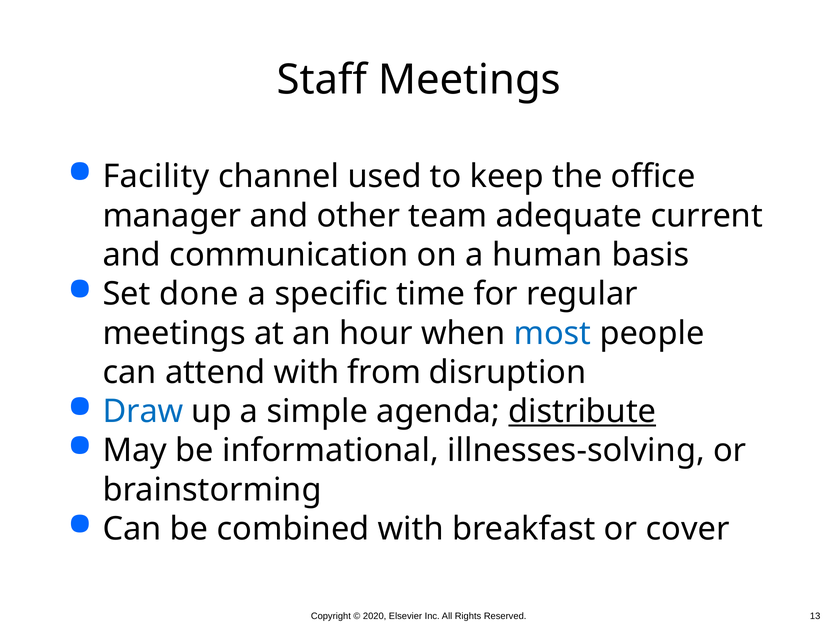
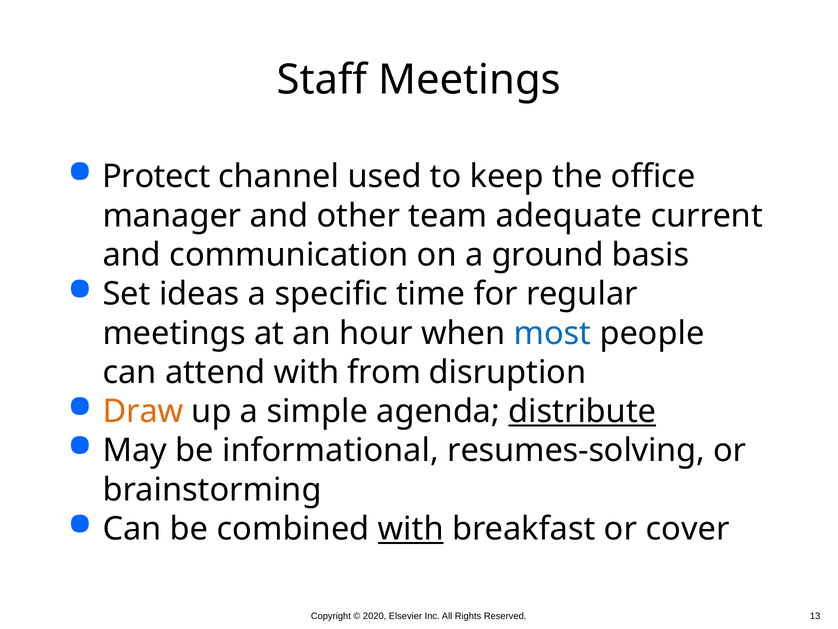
Facility: Facility -> Protect (156, 176)
human: human -> ground (548, 255)
done: done -> ideas (199, 294)
Draw colour: blue -> orange (143, 411)
illnesses-solving: illnesses-solving -> resumes-solving (576, 450)
with underline: none -> present (411, 529)
